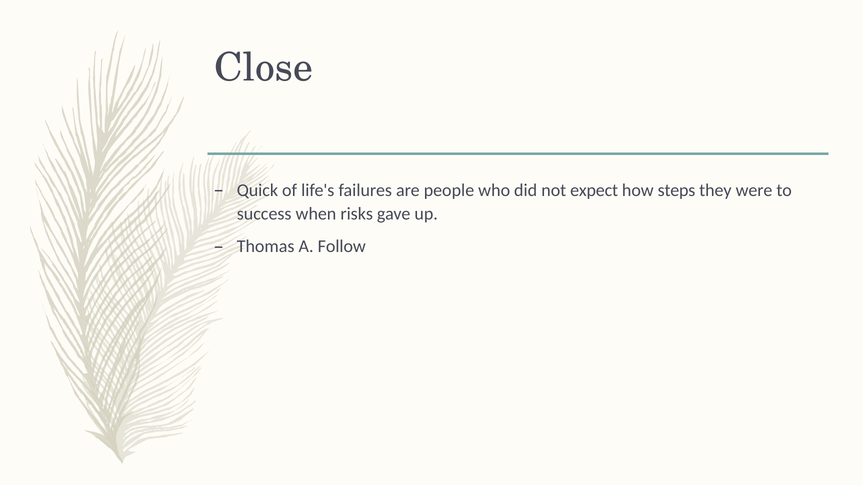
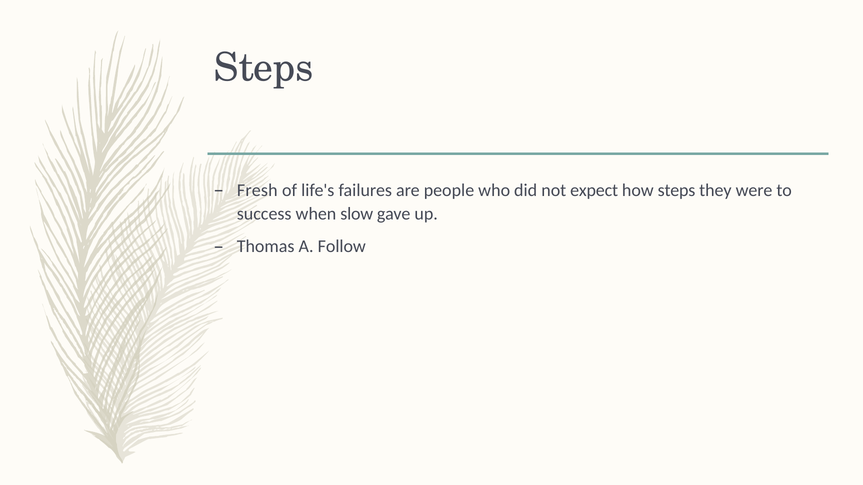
Close: Close -> Steps (264, 68)
Quick: Quick -> Fresh (257, 190)
risks: risks -> slow (357, 214)
